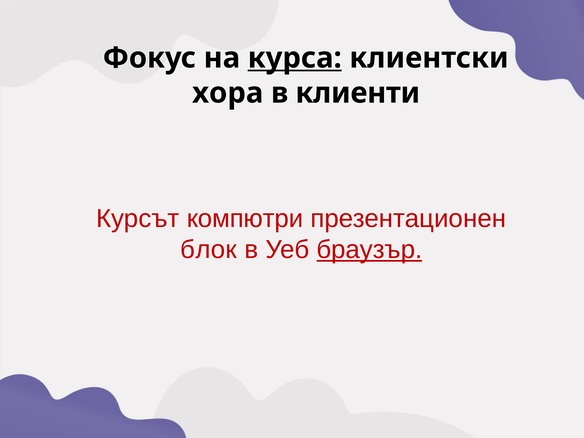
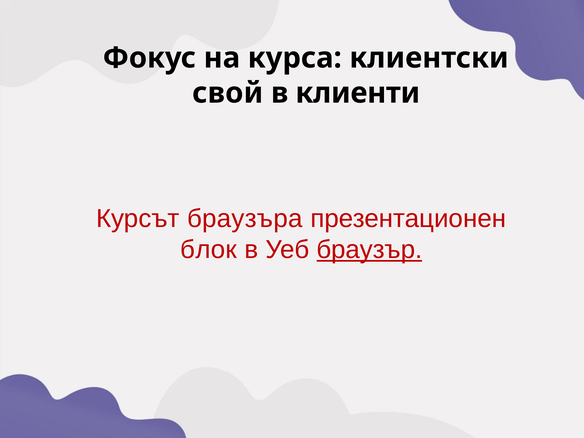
курса underline: present -> none (295, 58)
хора: хора -> свой (228, 93)
компютри: компютри -> браузъра (245, 219)
